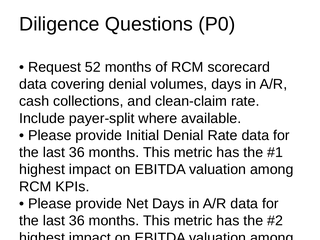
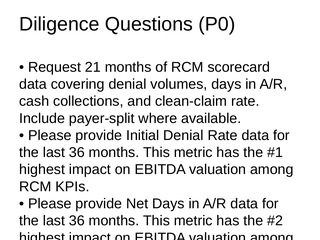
52: 52 -> 21 (93, 67)
